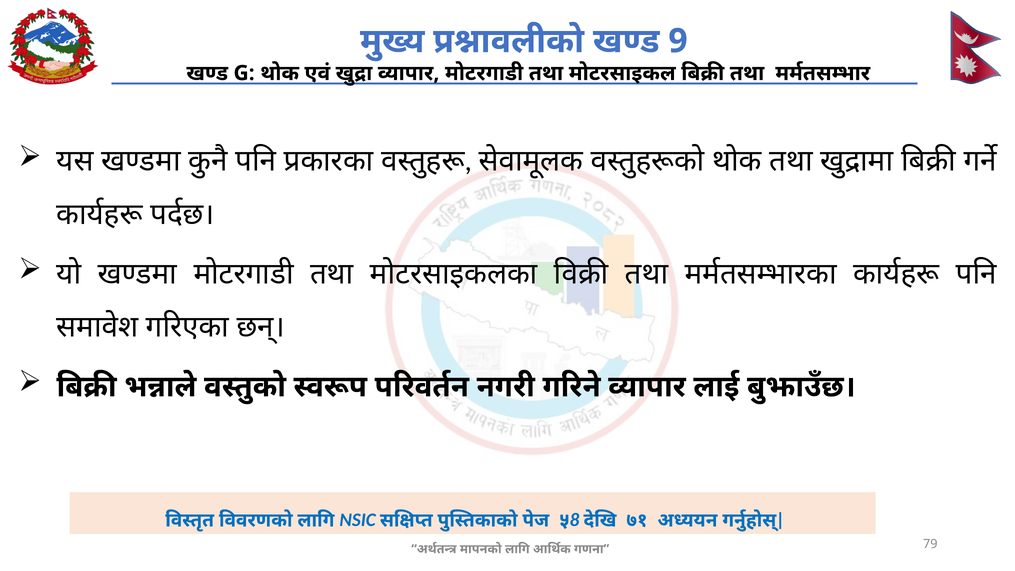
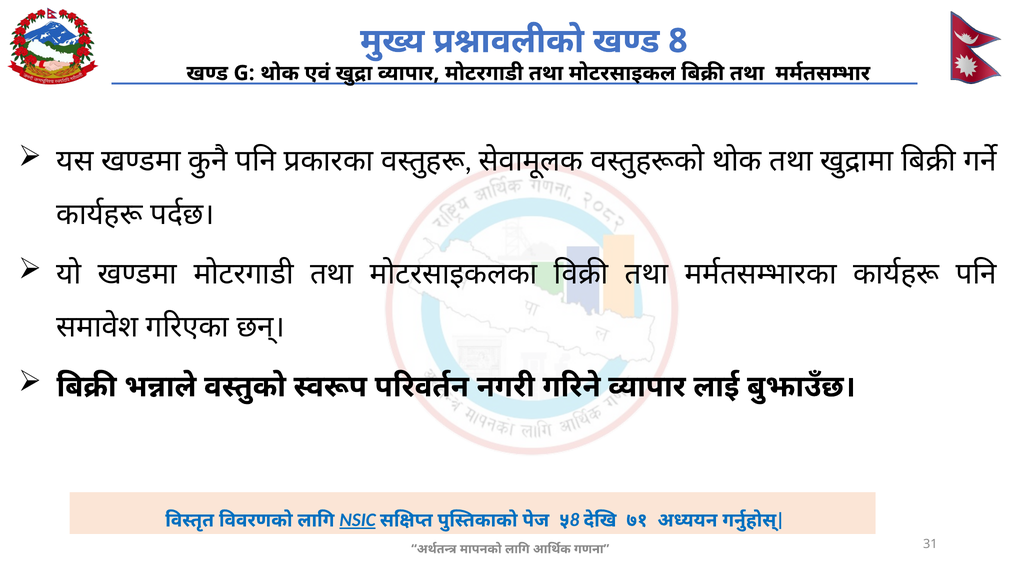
9: 9 -> 8 (678, 41)
NSIC underline: none -> present (358, 520)
79: 79 -> 31 (930, 544)
